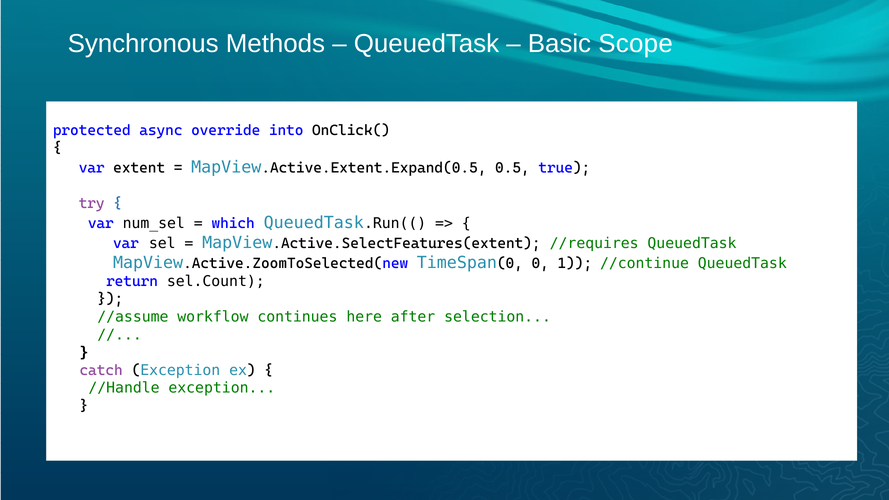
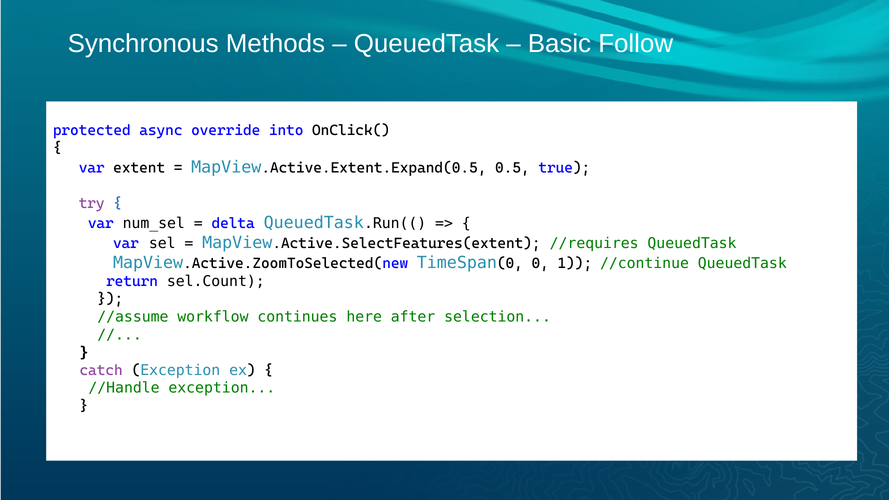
Scope: Scope -> Follow (636, 44)
which: which -> delta (233, 223)
